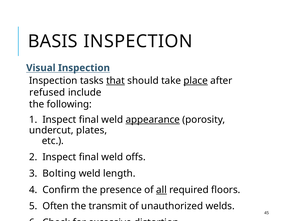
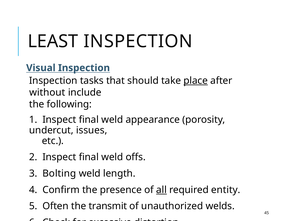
BASIS: BASIS -> LEAST (53, 41)
that underline: present -> none (116, 80)
refused: refused -> without (47, 92)
appearance underline: present -> none (153, 119)
plates: plates -> issues (92, 130)
floors: floors -> entity (226, 189)
